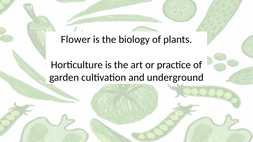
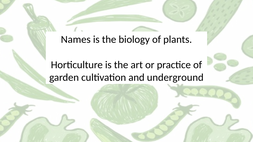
Flower: Flower -> Names (76, 40)
